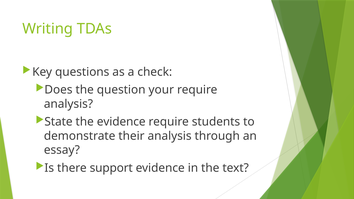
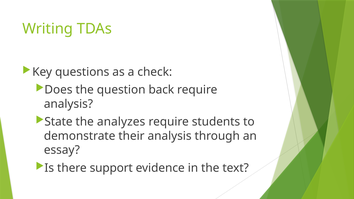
your: your -> back (161, 90)
the evidence: evidence -> analyzes (121, 122)
